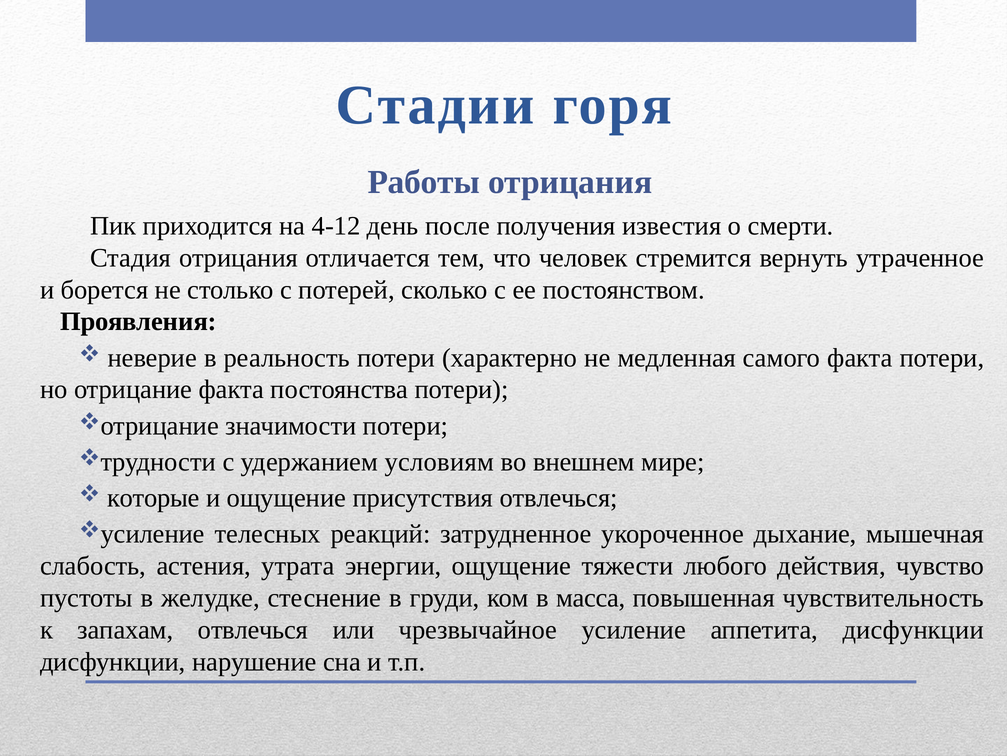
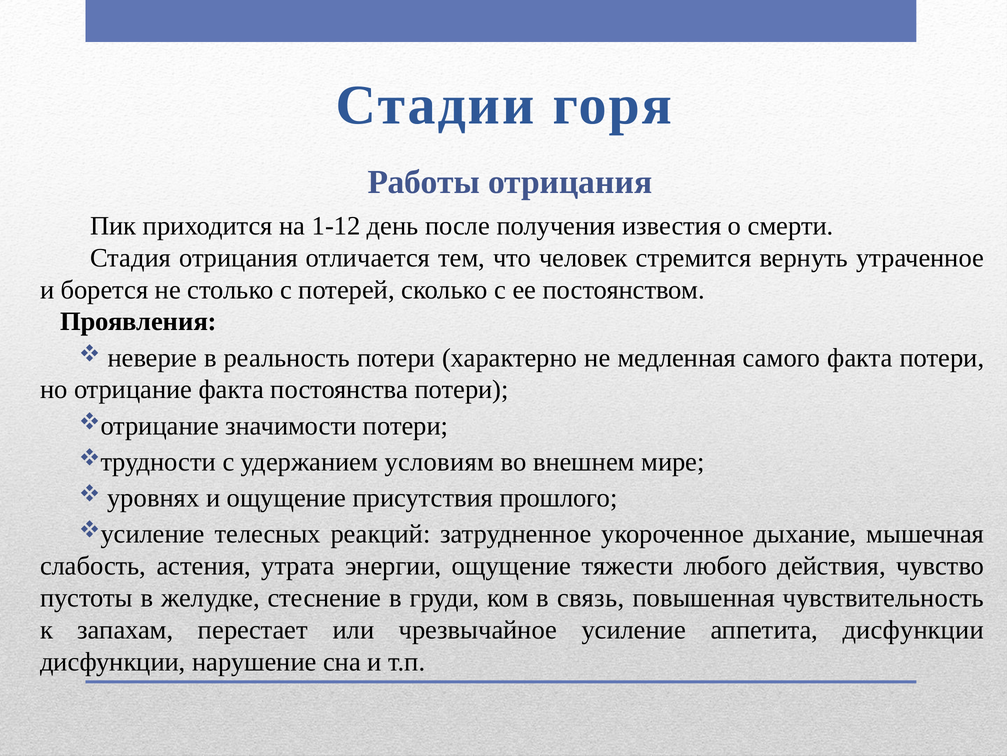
4-12: 4-12 -> 1-12 (336, 226)
которые: которые -> уровнях (153, 498)
присутствия отвлечься: отвлечься -> прошлого (559, 498)
масса: масса -> связь (591, 597)
запахам отвлечься: отвлечься -> перестает (253, 629)
